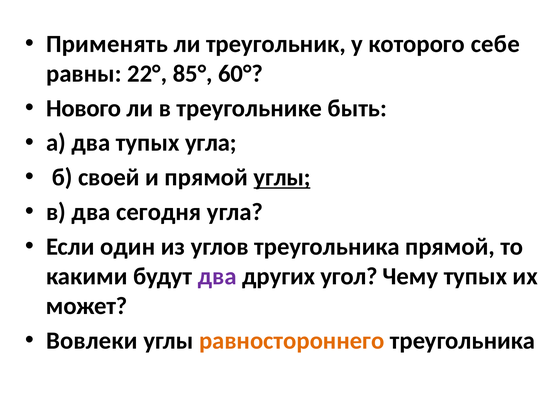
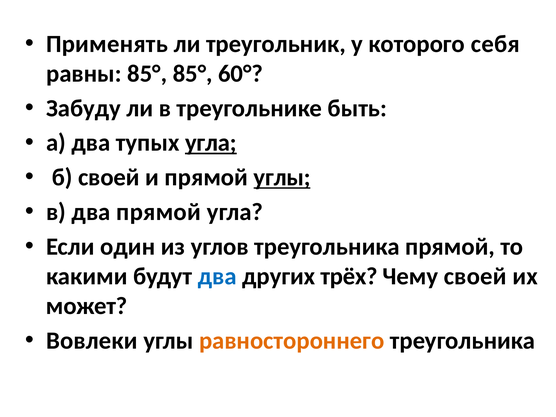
себе: себе -> себя (495, 44)
равны 22°: 22° -> 85° (147, 74)
Нового: Нового -> Забуду (84, 108)
угла underline: none -> present (211, 143)
два сегодня: сегодня -> прямой (159, 212)
два colour: purple -> blue (217, 276)
угол: угол -> трёх (349, 276)
Чему тупых: тупых -> своей (475, 276)
